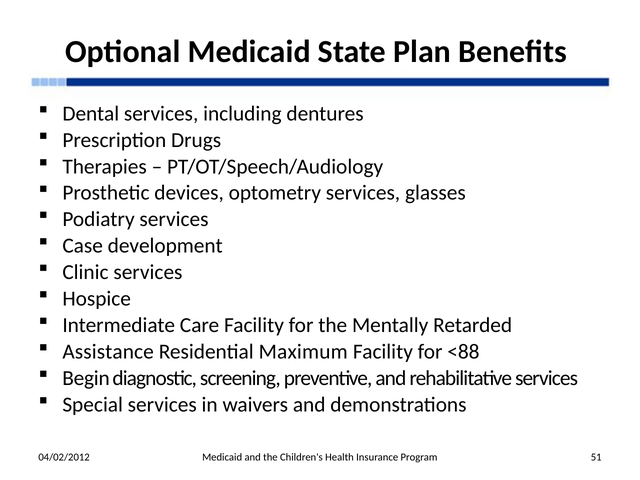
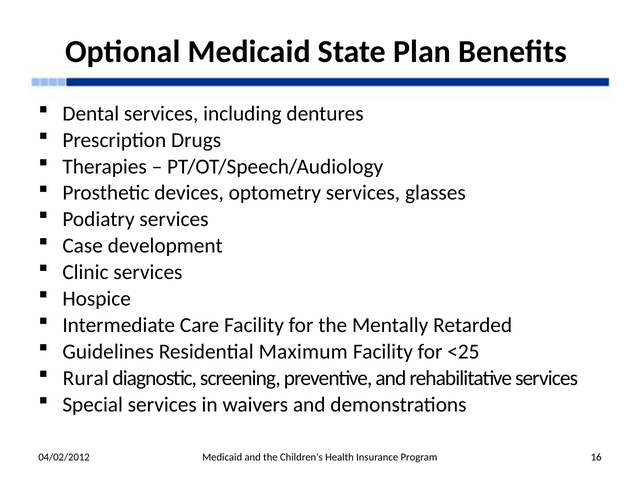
Assistance: Assistance -> Guidelines (108, 352)
<88: <88 -> <25 (463, 352)
Begin: Begin -> Rural (86, 378)
51: 51 -> 16 (596, 457)
